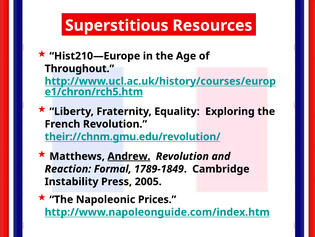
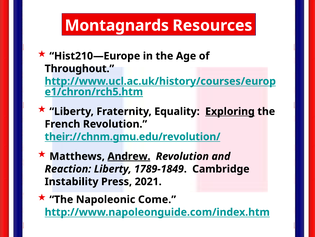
Superstitious: Superstitious -> Montagnards (117, 25)
Exploring underline: none -> present (230, 111)
Reaction Formal: Formal -> Liberty (113, 169)
2005: 2005 -> 2021 (148, 181)
Prices: Prices -> Come (157, 199)
